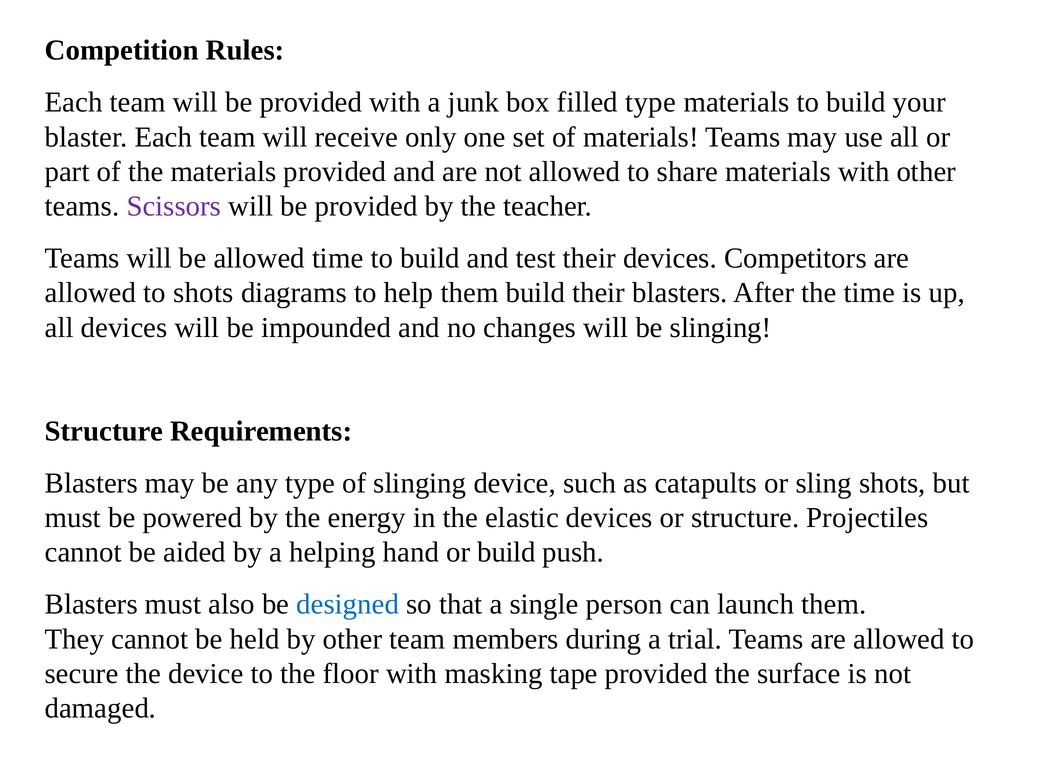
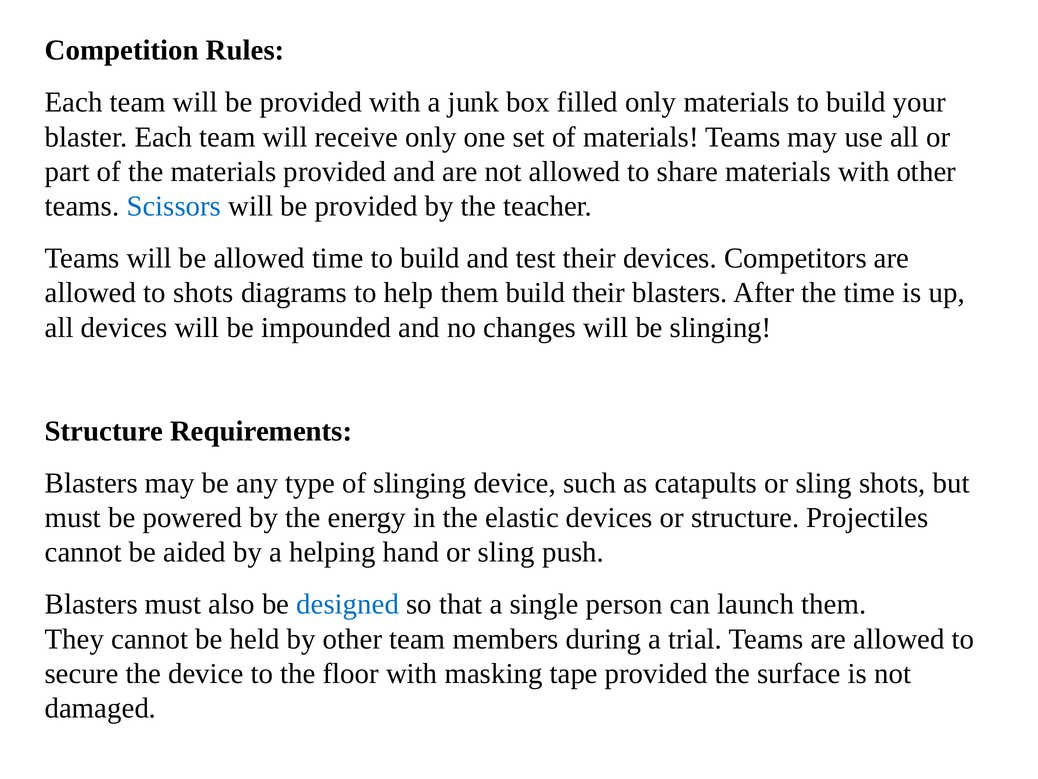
filled type: type -> only (651, 102)
Scissors colour: purple -> blue (174, 206)
hand or build: build -> sling (506, 552)
